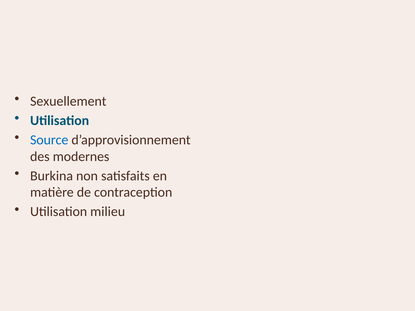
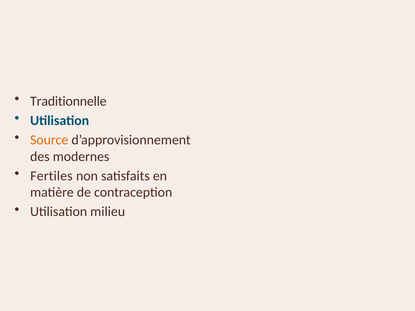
Sexuellement: Sexuellement -> Traditionnelle (68, 101)
Source colour: blue -> orange (49, 140)
Burkina: Burkina -> Fertiles (51, 176)
